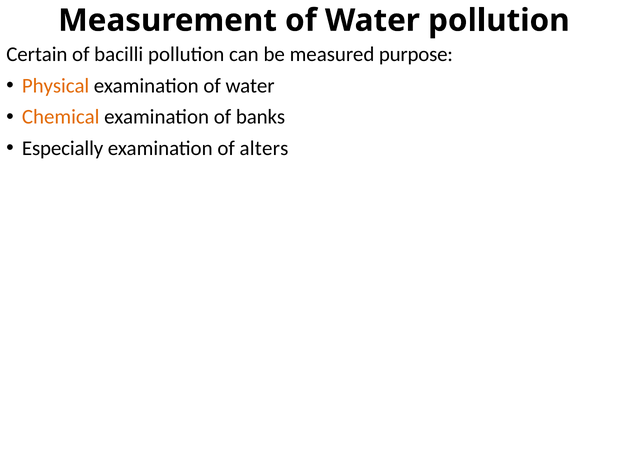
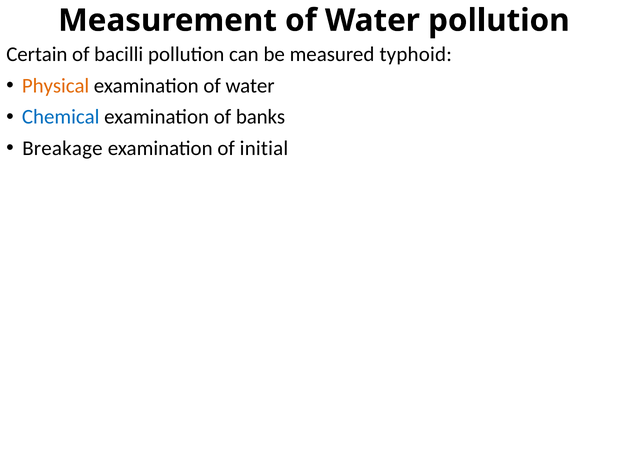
purpose: purpose -> typhoid (416, 54)
Chemical colour: orange -> blue (61, 117)
Especially: Especially -> Breakage (62, 148)
alters: alters -> initial (264, 148)
